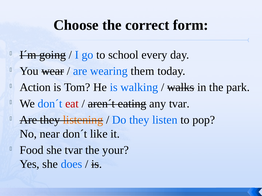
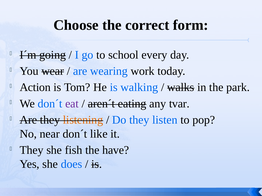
them: them -> work (143, 71)
eat colour: red -> purple (72, 104)
Food: Food -> They (32, 150)
she tvar: tvar -> fish (74, 150)
your: your -> have (116, 150)
